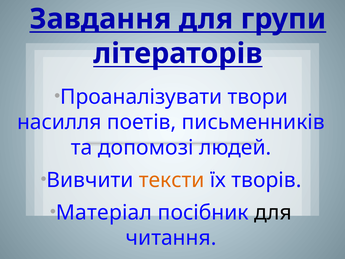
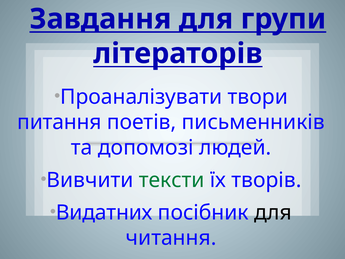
насилля: насилля -> питання (59, 122)
тексти colour: orange -> green (172, 180)
Матеріал: Матеріал -> Видатних (104, 212)
